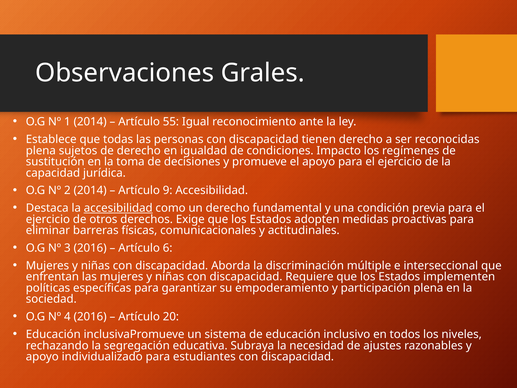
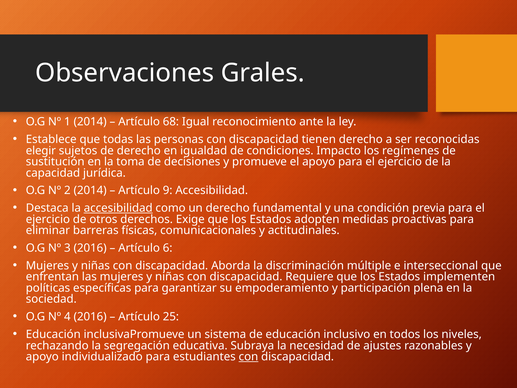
55: 55 -> 68 (171, 122)
plena: plena -> elegir (41, 150)
20: 20 -> 25 (171, 317)
con underline: none -> present (248, 357)
